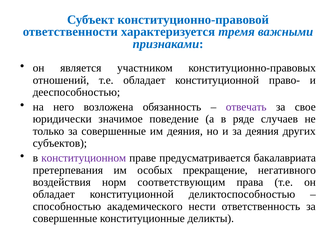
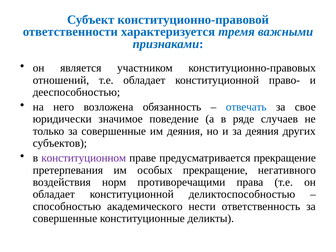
отвечать colour: purple -> blue (246, 107)
предусматривается бакалавриата: бакалавриата -> прекращение (285, 158)
соответствующим: соответствующим -> противоречащими (181, 182)
